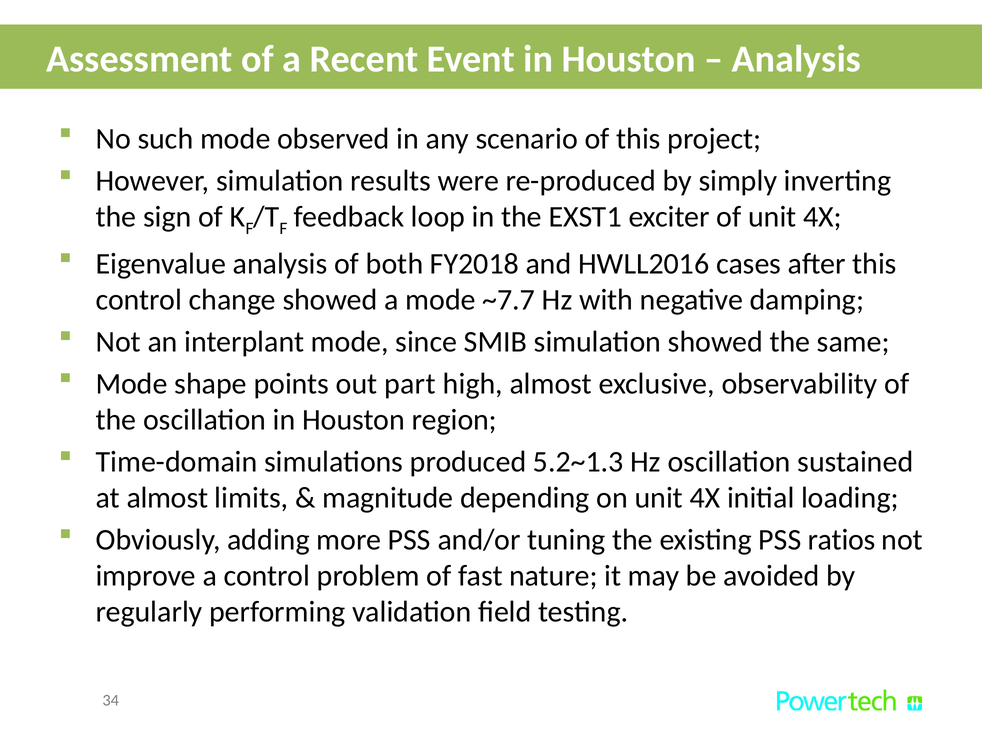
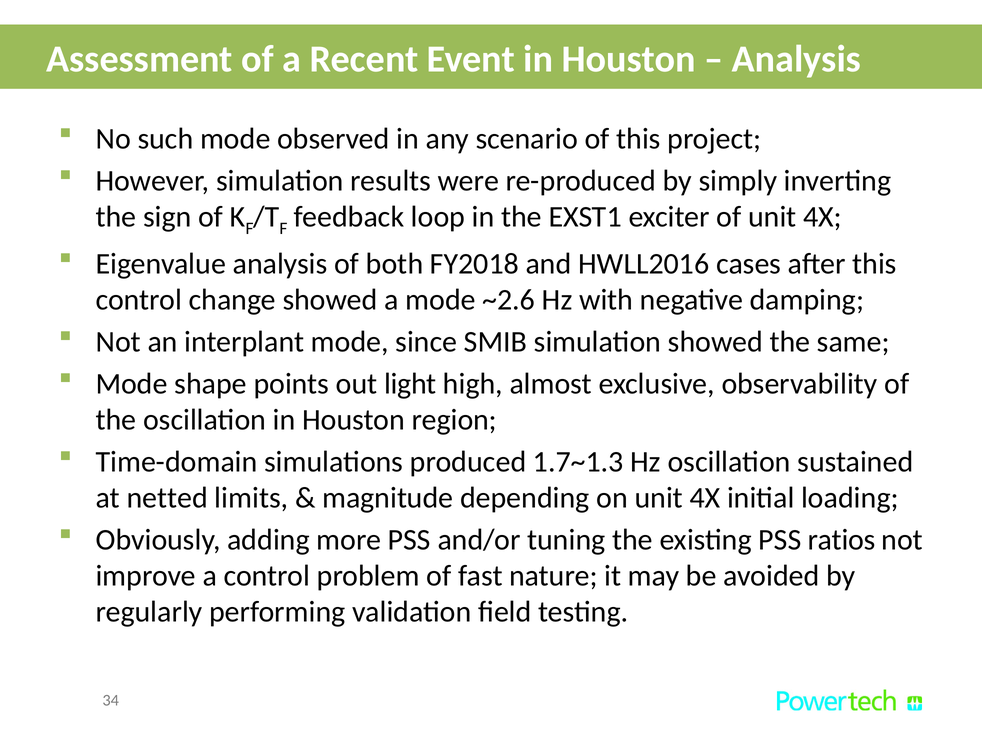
~7.7: ~7.7 -> ~2.6 (509, 300)
part: part -> light (410, 383)
5.2~1.3: 5.2~1.3 -> 1.7~1.3 (578, 461)
at almost: almost -> netted (167, 497)
